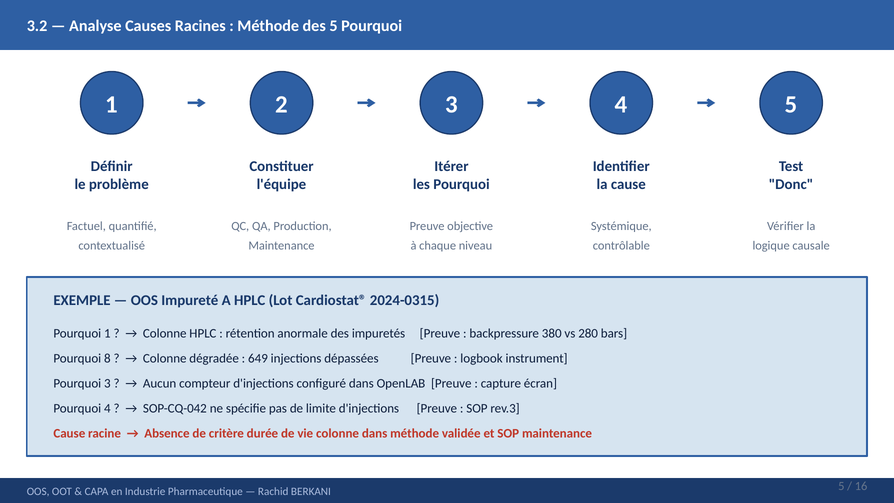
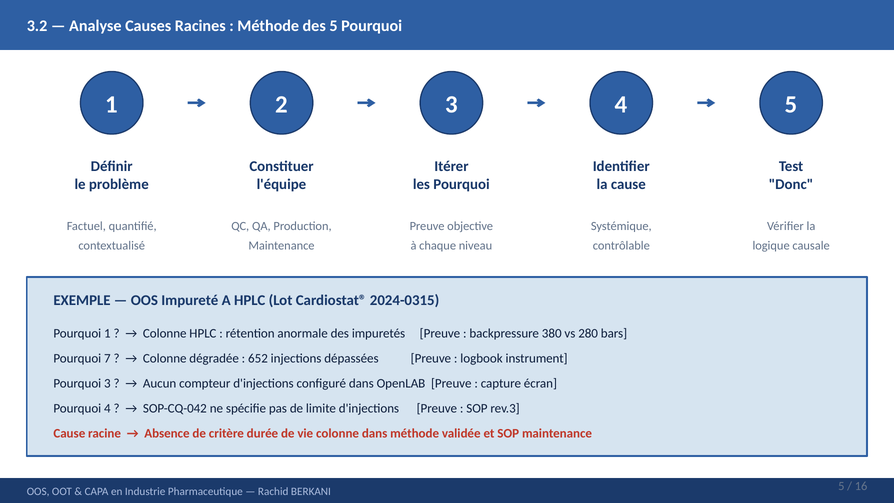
8: 8 -> 7 (107, 358)
649: 649 -> 652 (258, 358)
